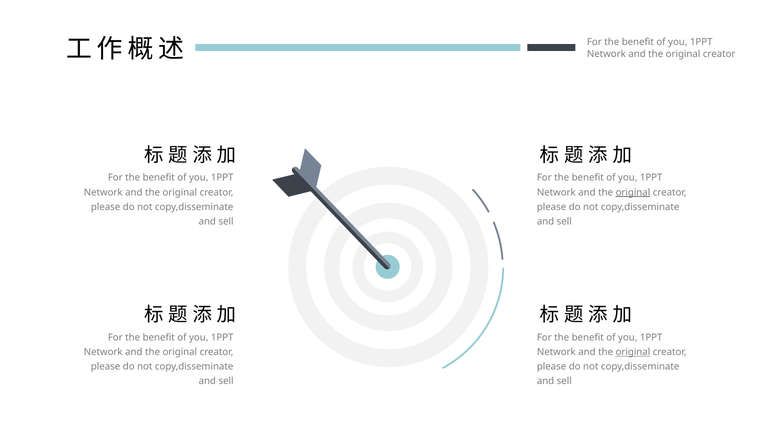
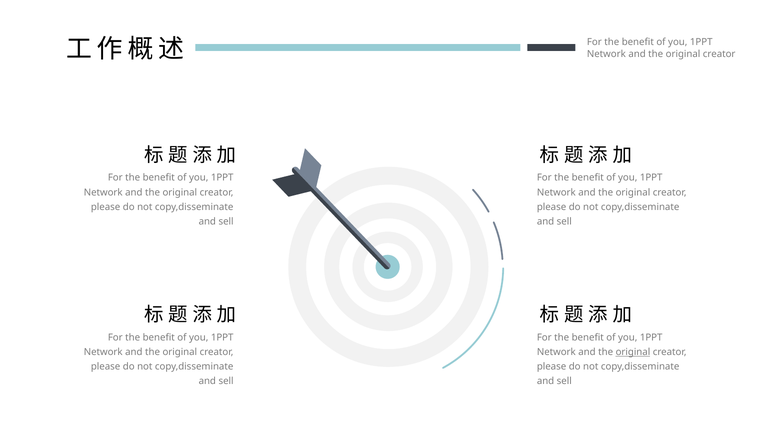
original underline: present -> none (633, 192)
